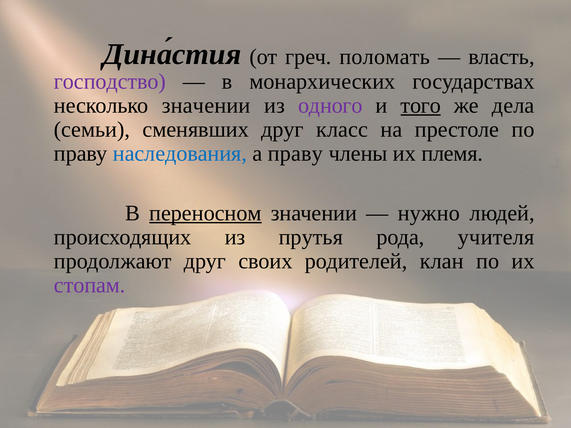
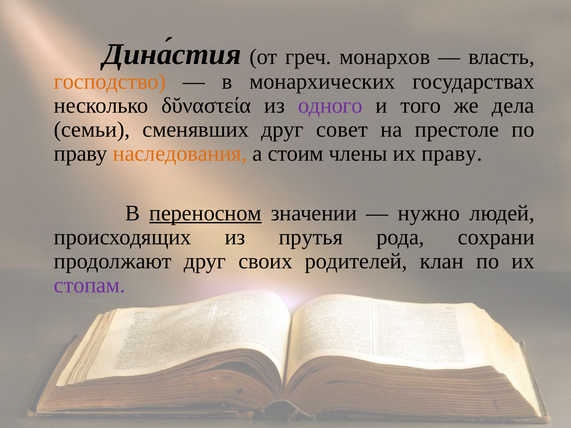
поломать: поломать -> монархов (385, 57)
господство colour: purple -> orange (110, 82)
несколько значении: значении -> δῠναστεία (206, 105)
того underline: present -> none (421, 105)
класс: класс -> совет (342, 129)
наследования colour: blue -> orange (180, 153)
а праву: праву -> стоим (296, 153)
их племя: племя -> праву (452, 153)
учителя: учителя -> сохрани (496, 237)
